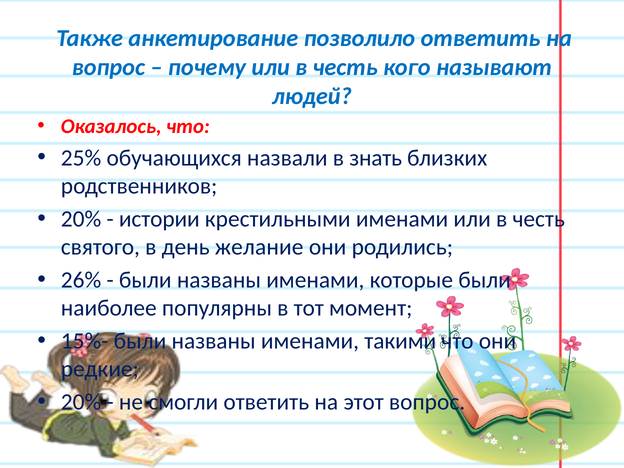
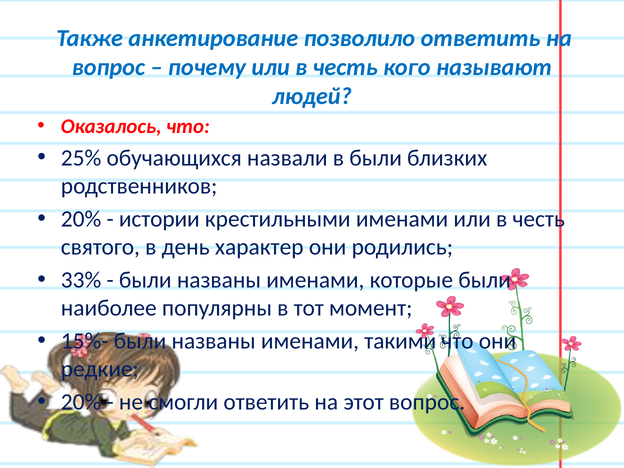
в знать: знать -> были (376, 158)
желание: желание -> характер (259, 247)
26%: 26% -> 33% (81, 280)
